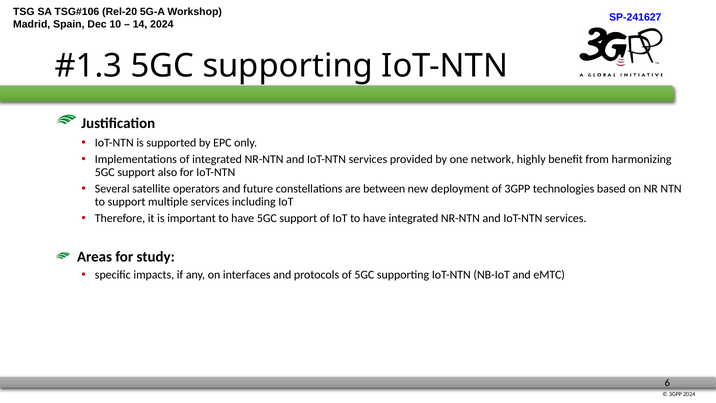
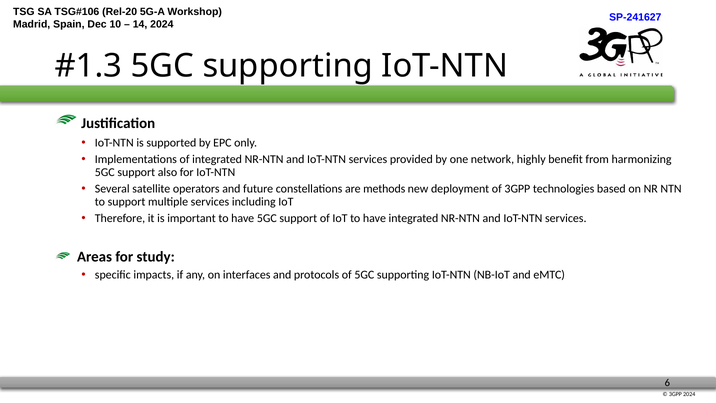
between: between -> methods (384, 189)
